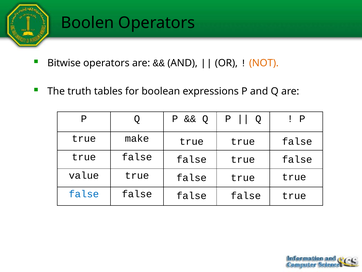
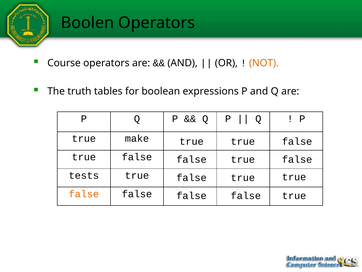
Bitwise: Bitwise -> Course (64, 63)
value: value -> tests (84, 175)
false colour: blue -> orange (84, 194)
